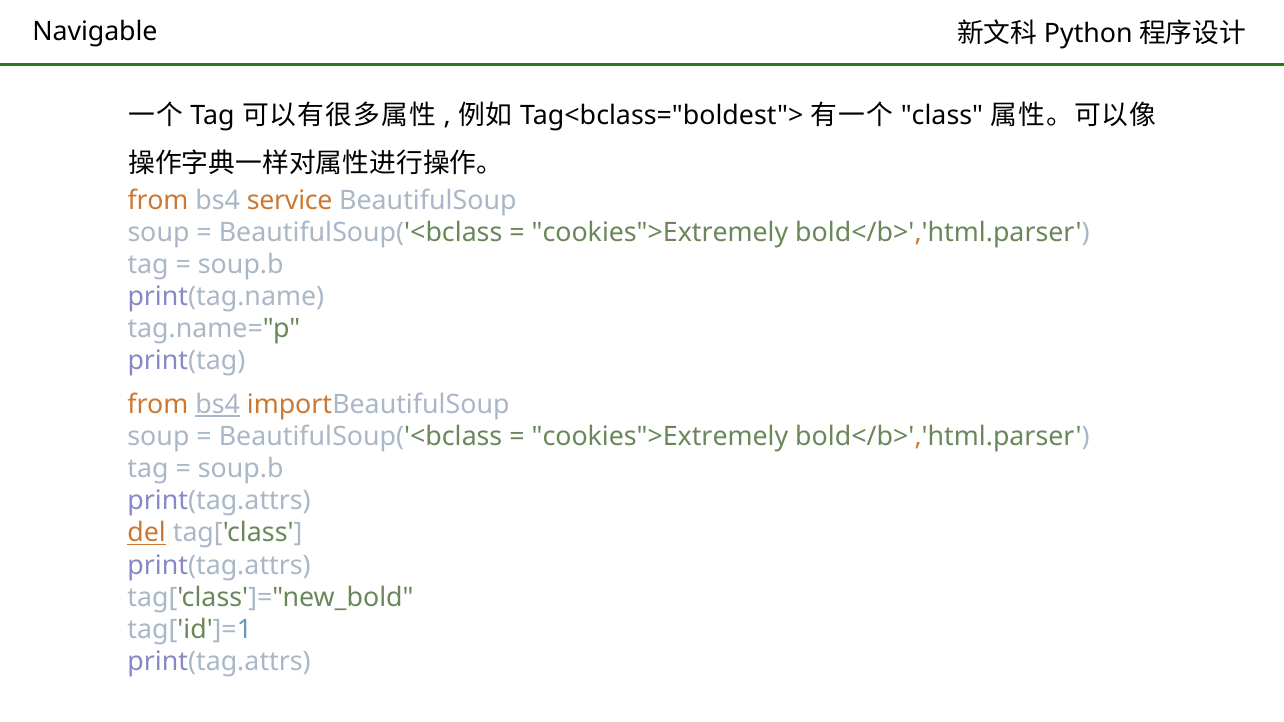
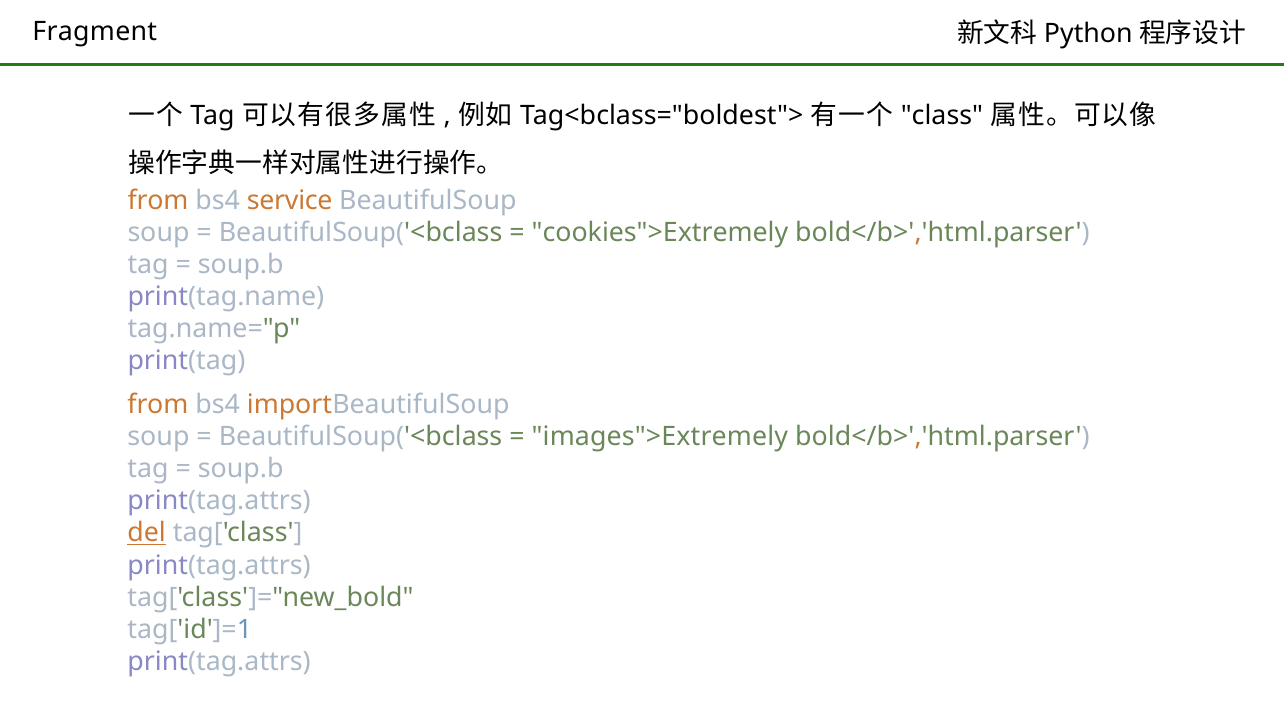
Navigable: Navigable -> Fragment (95, 31)
bs4 underline: present -> none (218, 405)
cookies">Extremely: cookies">Extremely -> images">Extremely (660, 437)
